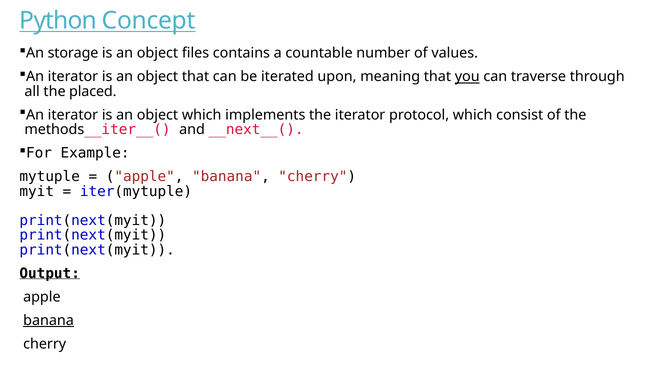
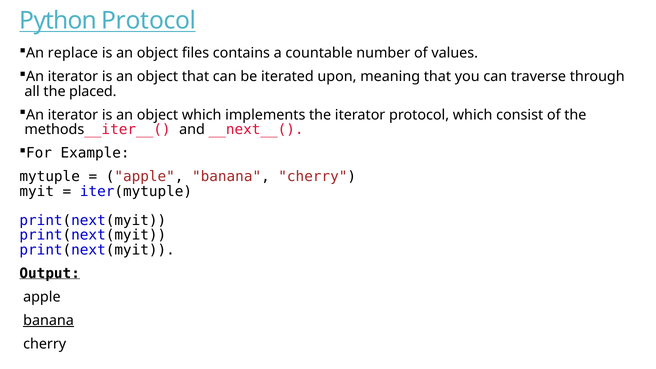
Python Concept: Concept -> Protocol (149, 20)
storage: storage -> replace (73, 53)
you underline: present -> none (467, 77)
